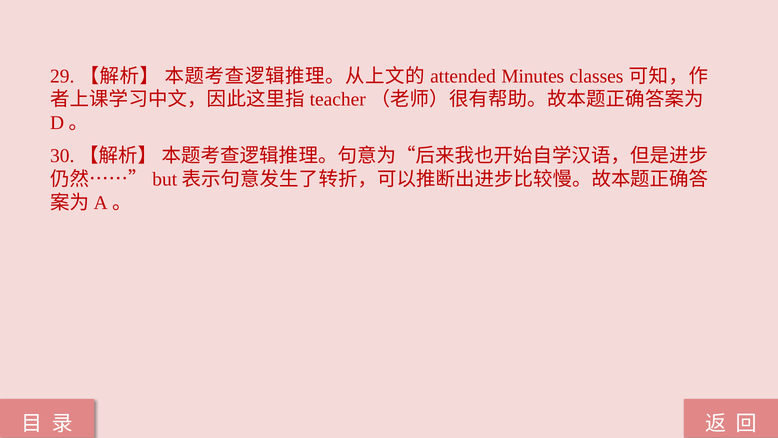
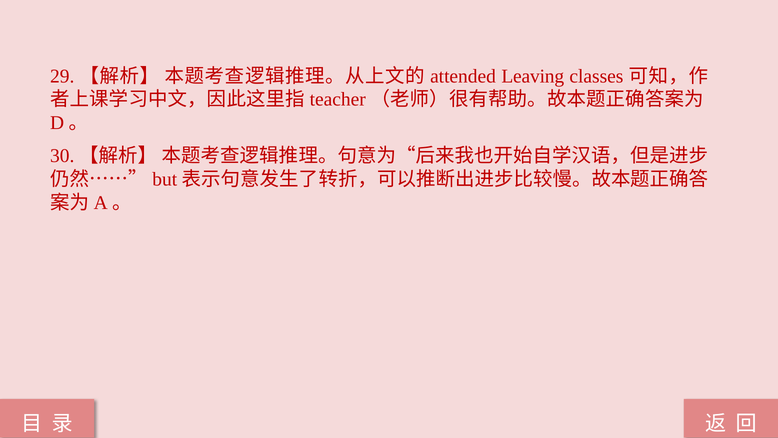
Minutes: Minutes -> Leaving (533, 76)
